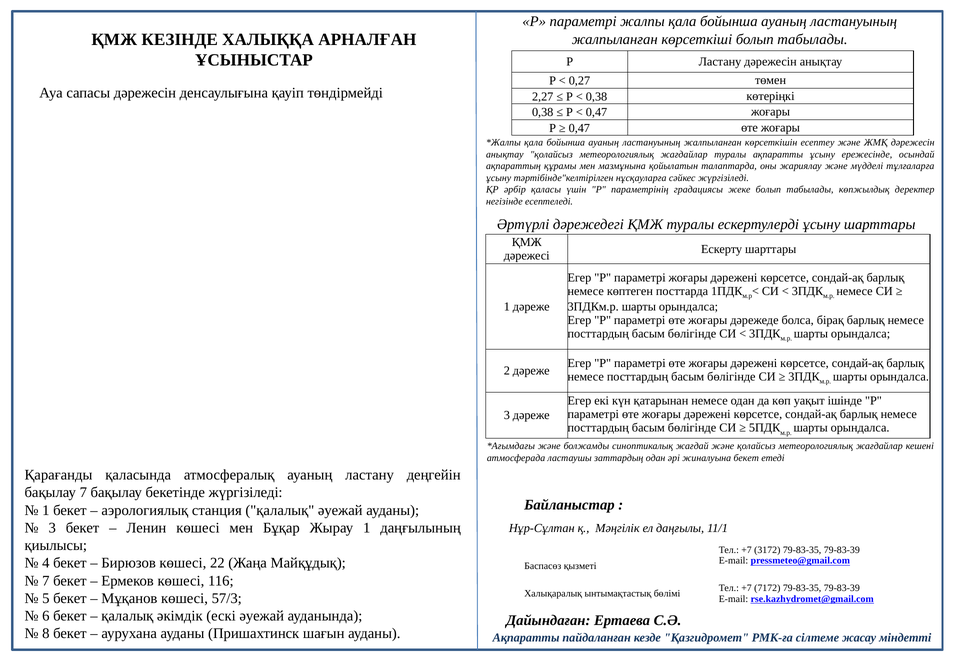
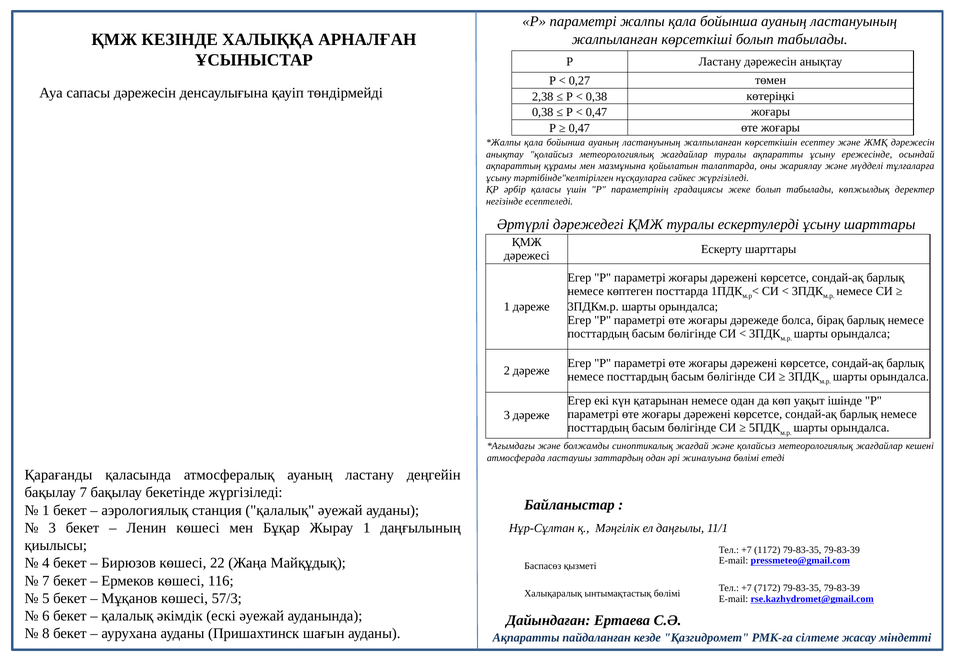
2,27: 2,27 -> 2,38 (543, 97)
жиналуына бекет: бекет -> бөлімі (746, 458)
3172: 3172 -> 1172 (767, 550)
